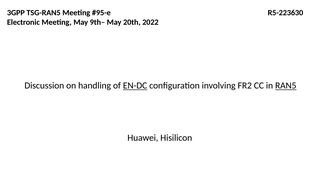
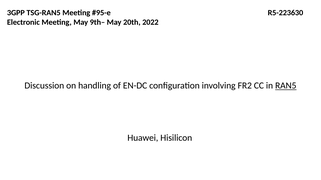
EN-DC underline: present -> none (135, 86)
